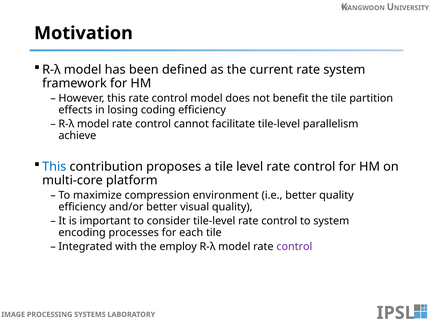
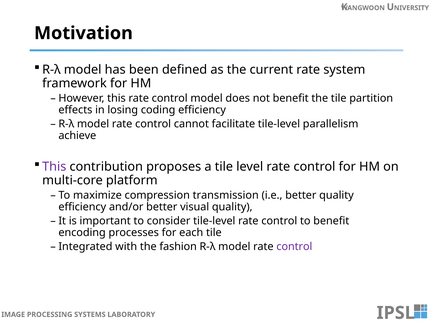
This colour: blue -> purple (54, 166)
environment: environment -> transmission (226, 195)
to system: system -> benefit (331, 221)
employ: employ -> fashion (178, 246)
